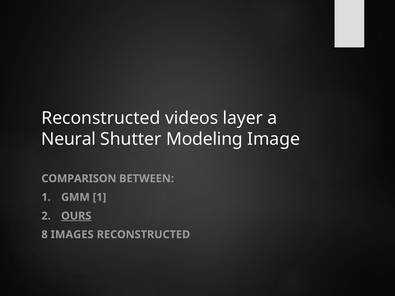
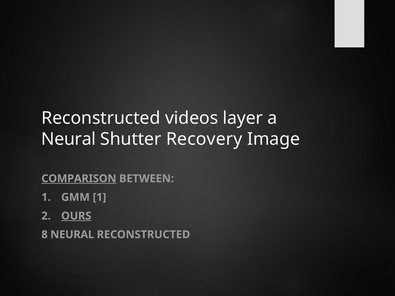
Modeling: Modeling -> Recovery (204, 139)
COMPARISON underline: none -> present (79, 179)
8 IMAGES: IMAGES -> NEURAL (72, 235)
